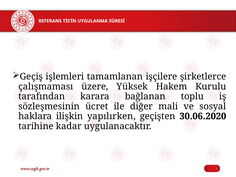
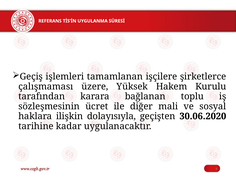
yapılırken: yapılırken -> dolayısıyla (111, 116)
